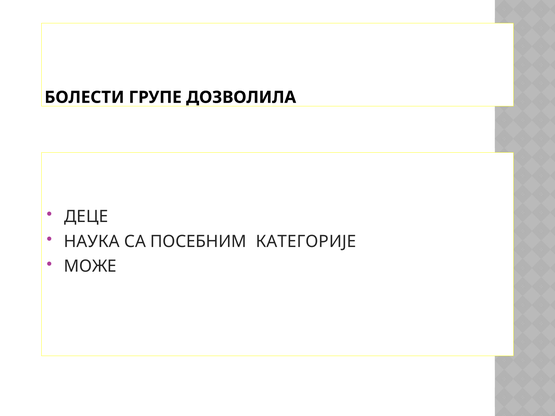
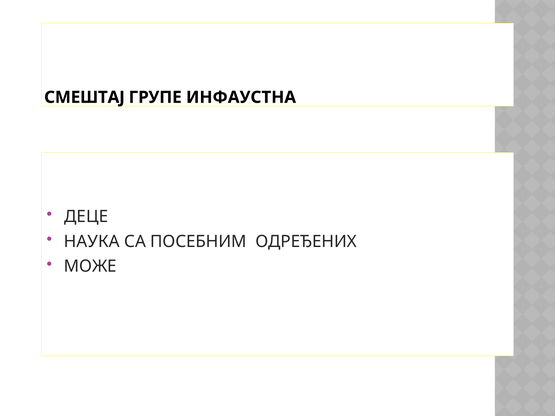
БОЛЕСТИ: БОЛЕСТИ -> СМЕШТАЈ (84, 97)
ДОЗВОЛИЛА: ДОЗВОЛИЛА -> ИНФАУСТНА (241, 97)
КАТЕГОРИЈЕ: КАТЕГОРИЈЕ -> ОДРЕЂЕНИХ (306, 242)
